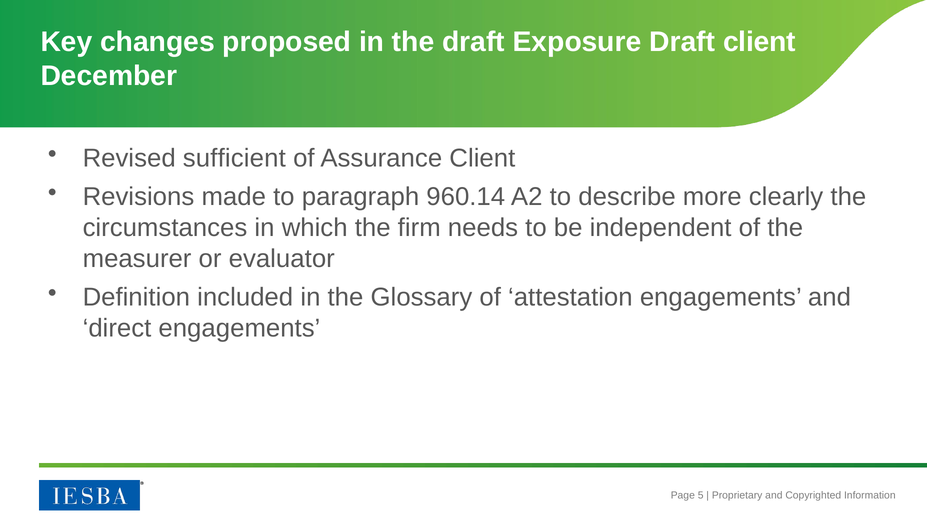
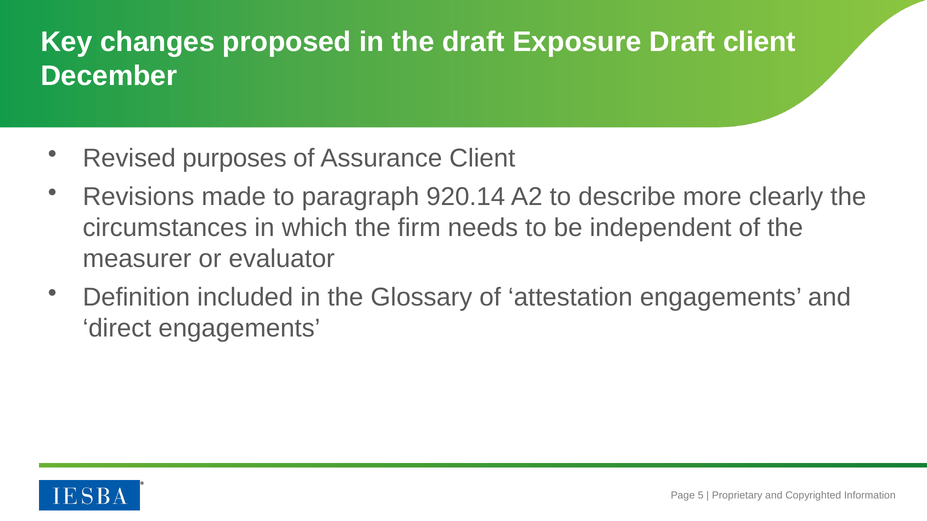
sufficient: sufficient -> purposes (235, 158)
960.14: 960.14 -> 920.14 (466, 197)
